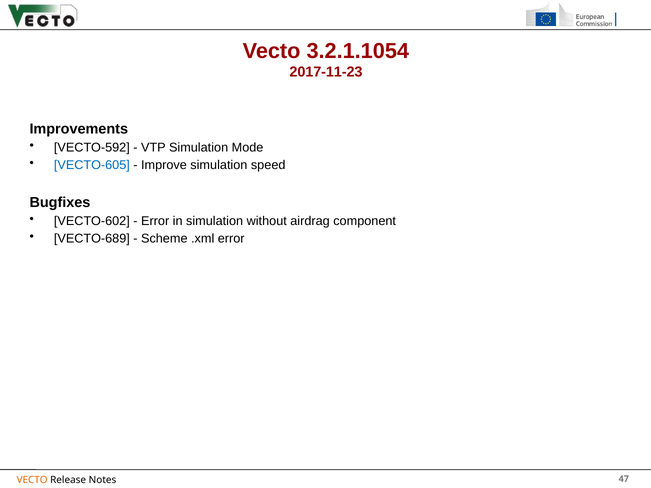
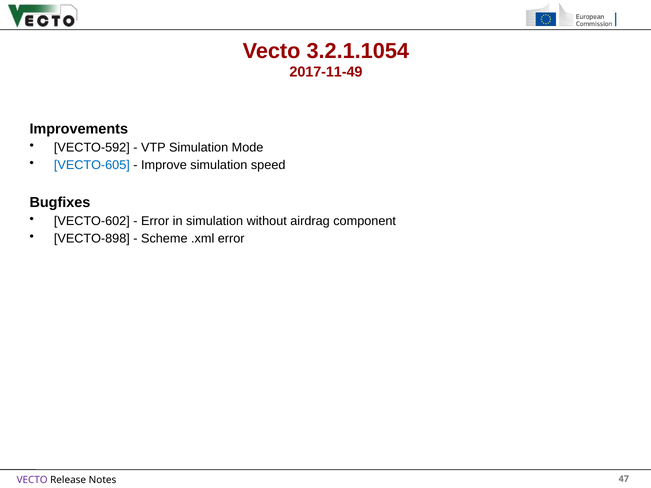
2017-11-23: 2017-11-23 -> 2017-11-49 (326, 72)
VECTO-689: VECTO-689 -> VECTO-898 (92, 239)
VECTO colour: orange -> purple (32, 480)
